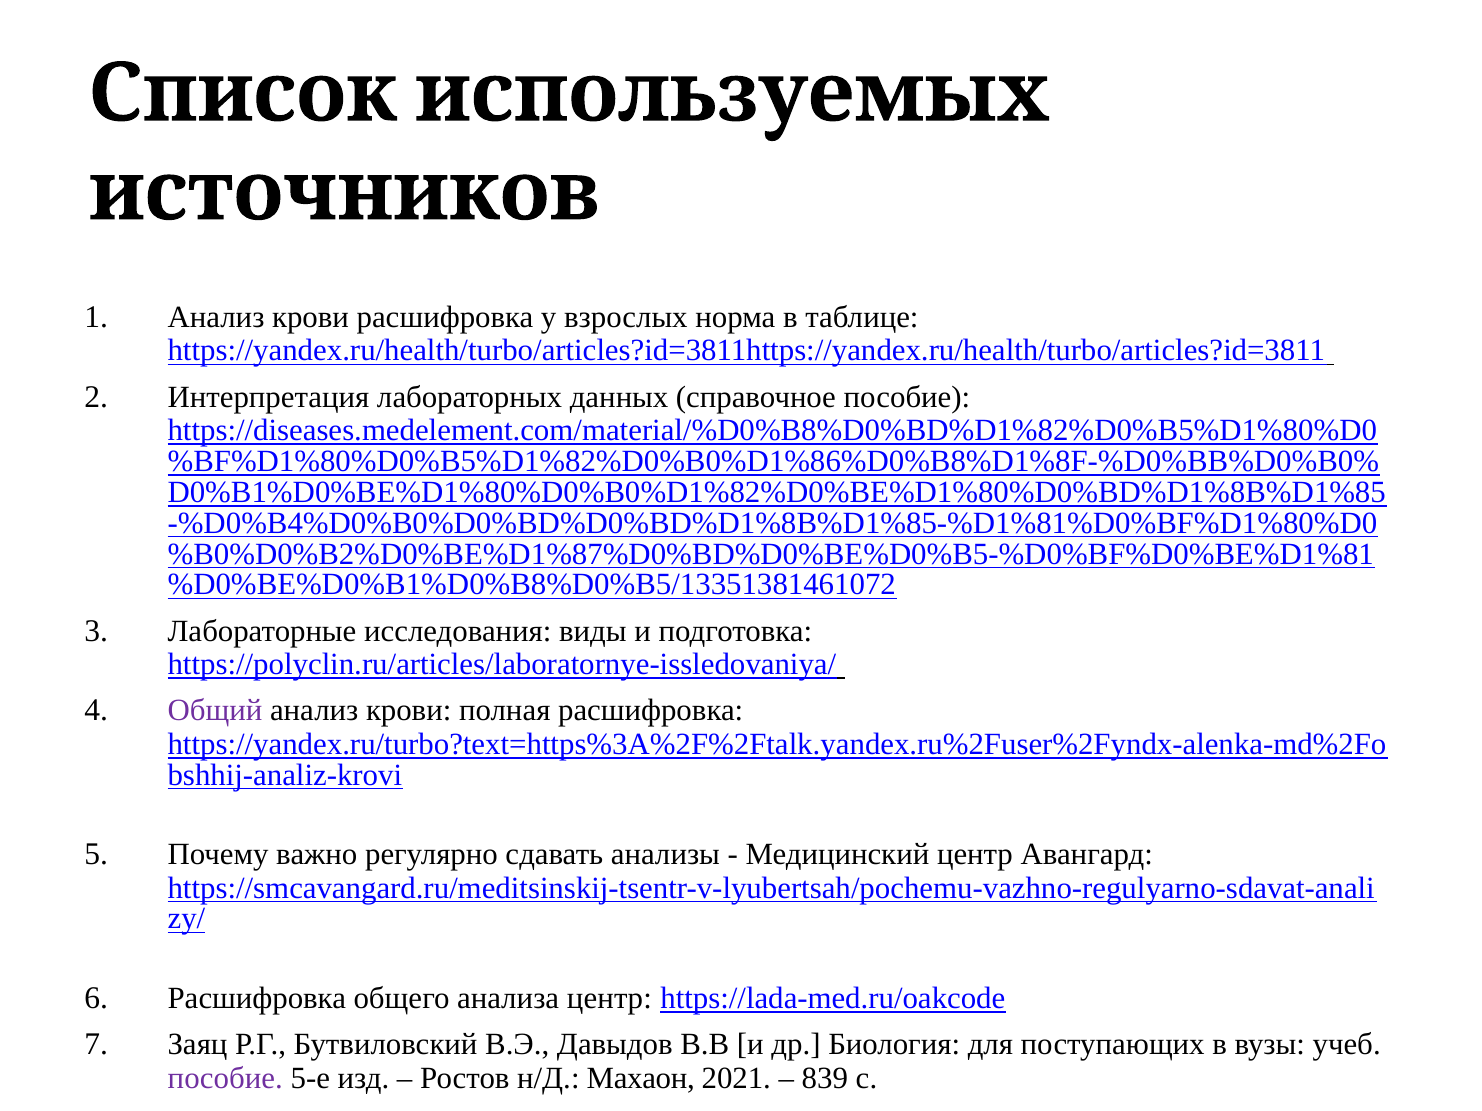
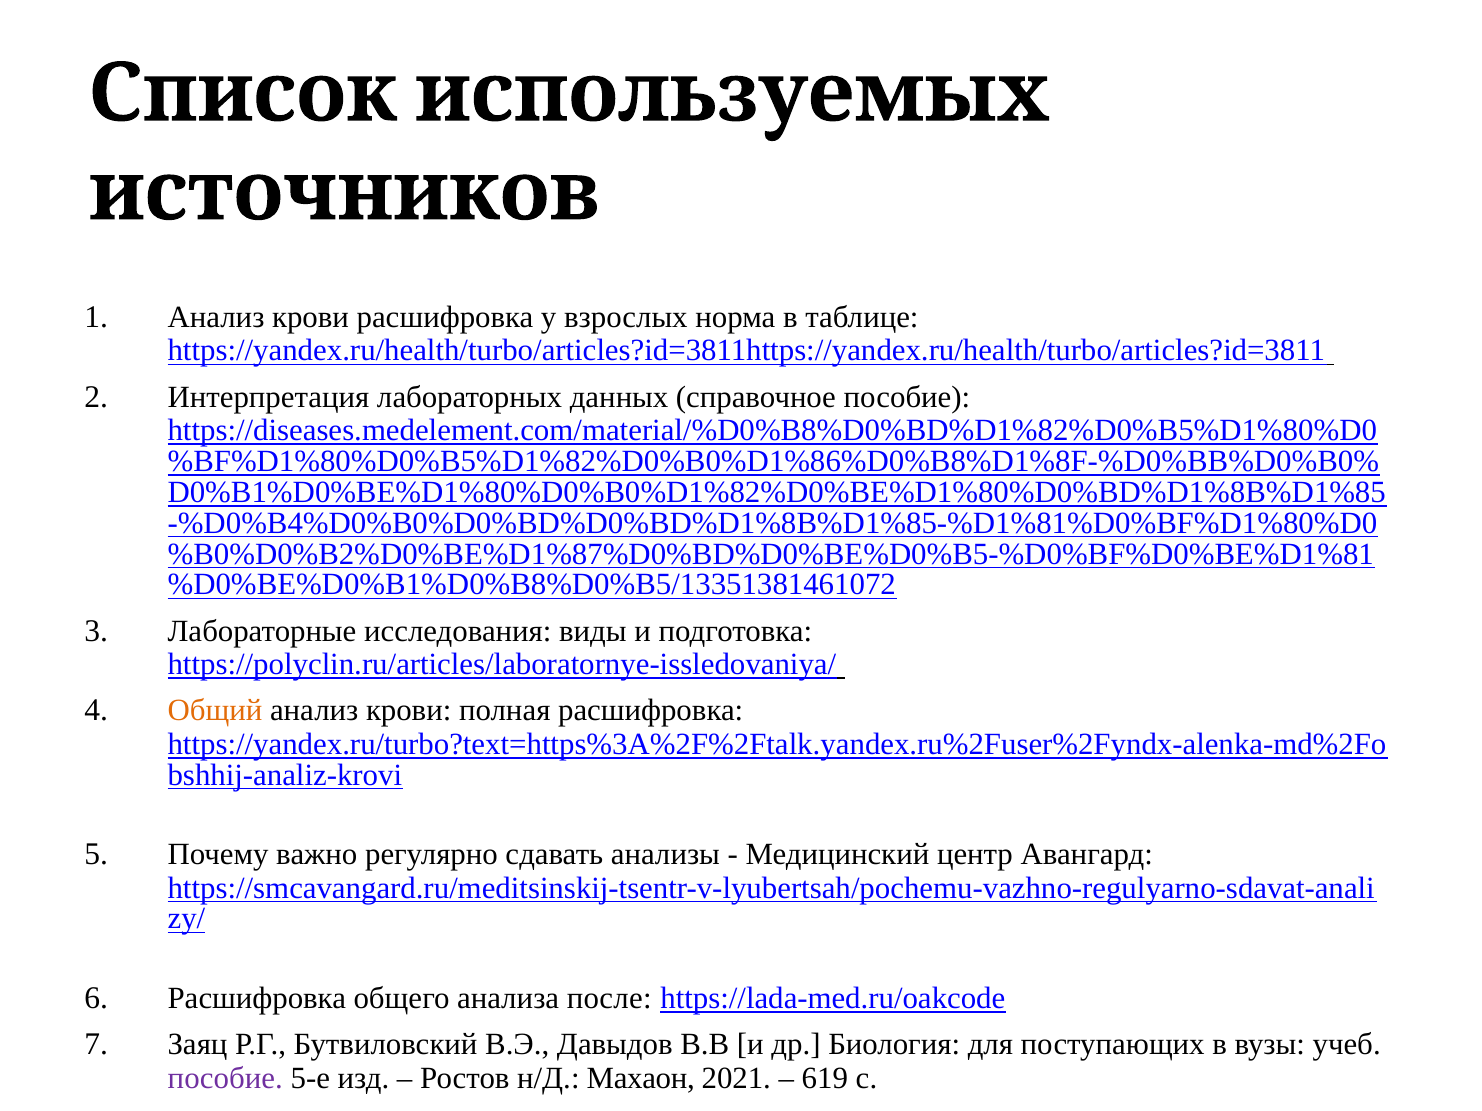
Общий colour: purple -> orange (215, 711)
анализа центр: центр -> после (609, 999)
839: 839 -> 619 (825, 1079)
